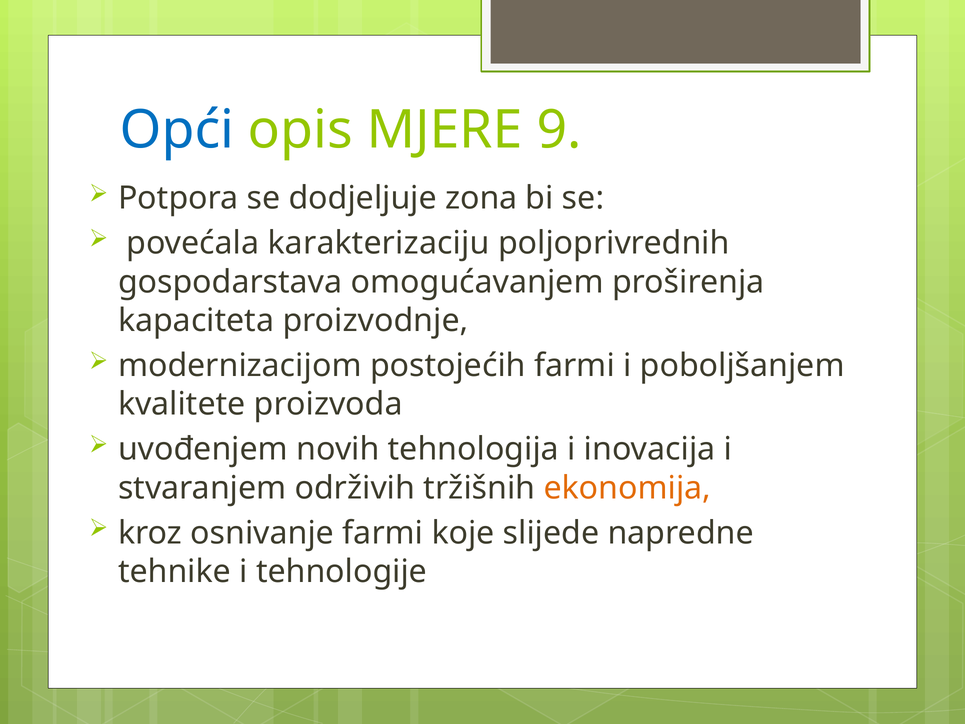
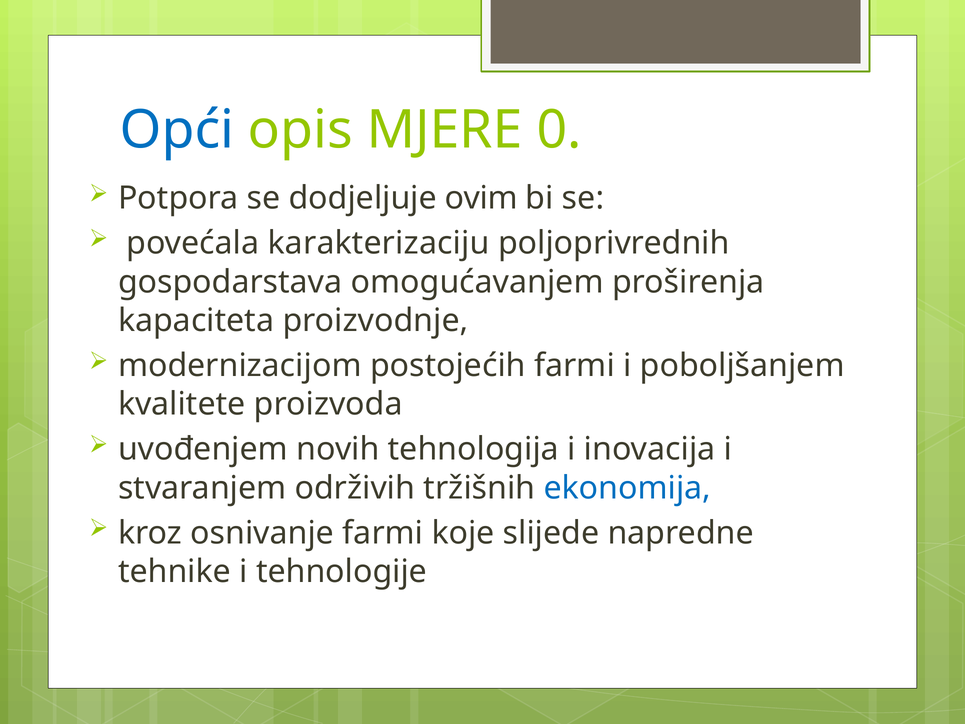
9: 9 -> 0 (559, 130)
zona: zona -> ovim (481, 198)
ekonomija colour: orange -> blue (627, 488)
